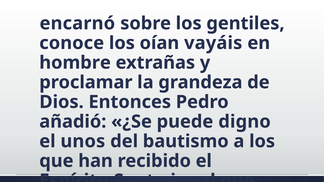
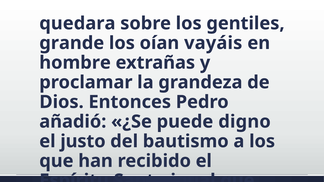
encarnó: encarnó -> quedara (77, 23)
conoce: conoce -> grande (72, 43)
unos: unos -> justo (83, 141)
